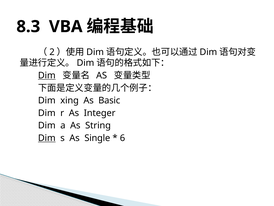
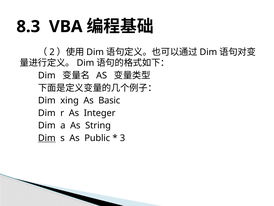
Dim underline: present -> none (47, 75)
Single: Single -> Public (97, 138)
6: 6 -> 3 (122, 138)
